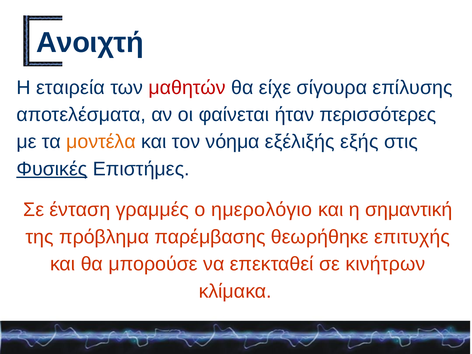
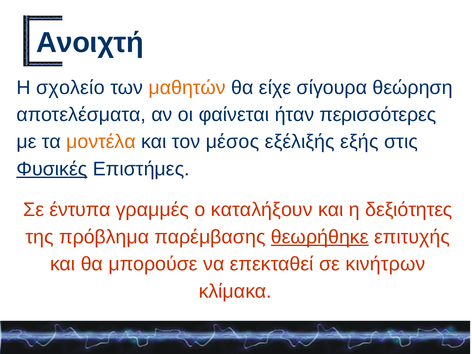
εταιρεία: εταιρεία -> σχολείο (70, 88)
μαθητών colour: red -> orange (187, 88)
επίλυσης: επίλυσης -> θεώρηση (413, 88)
νόημα: νόημα -> μέσος (232, 142)
ένταση: ένταση -> έντυπα (80, 210)
ημερολόγιο: ημερολόγιο -> καταλήξουν (262, 210)
σημαντική: σημαντική -> δεξιότητες (409, 210)
θεωρήθηκε underline: none -> present (320, 237)
